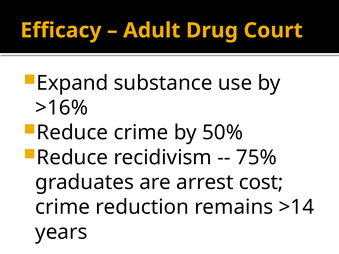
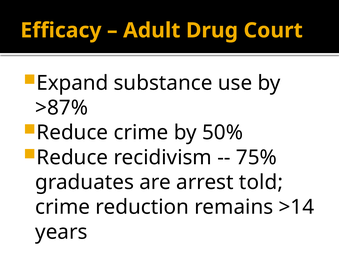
>16%: >16% -> >87% (62, 108)
cost: cost -> told (261, 182)
